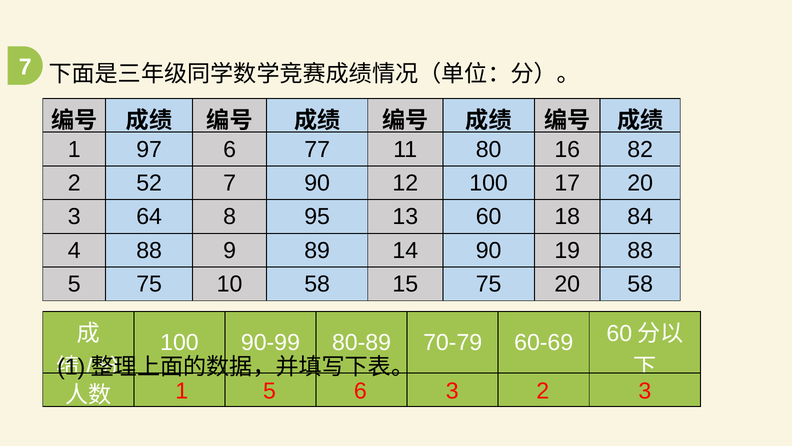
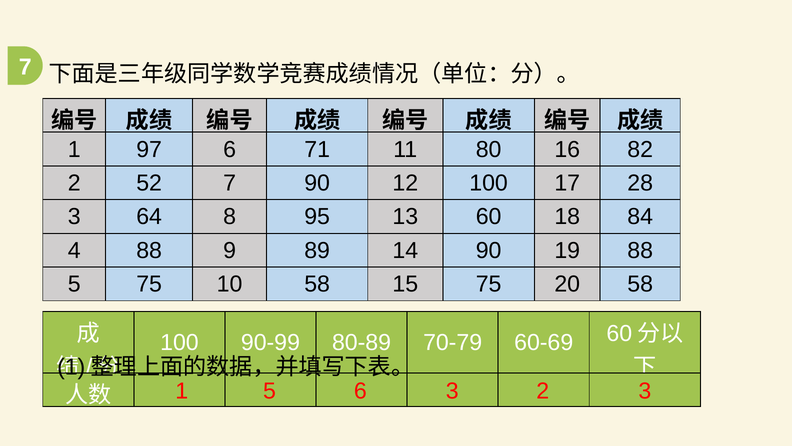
77: 77 -> 71 (317, 149)
17 20: 20 -> 28 (640, 183)
